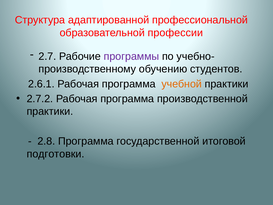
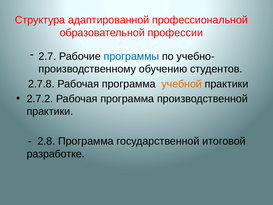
программы colour: purple -> blue (131, 56)
2.6.1: 2.6.1 -> 2.7.8 (41, 84)
подготовки: подготовки -> разработке (56, 154)
